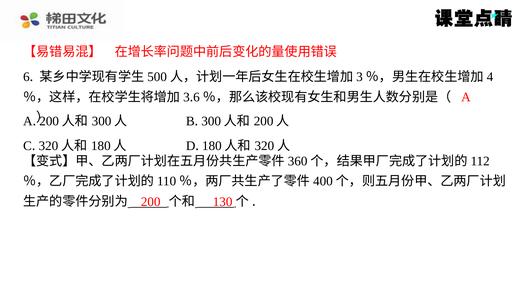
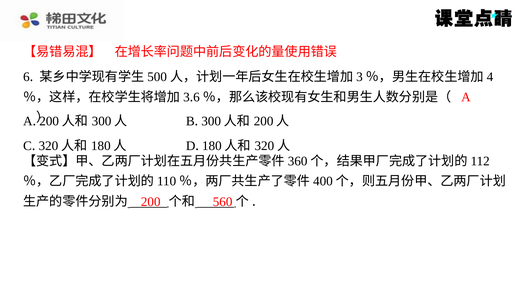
130: 130 -> 560 (223, 202)
